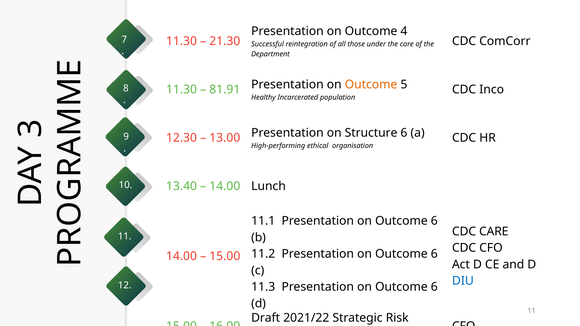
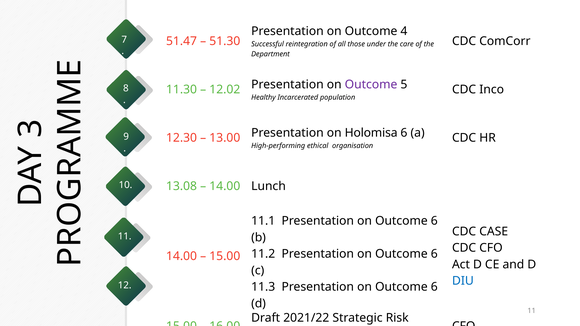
11.30: 11.30 -> 51.47 (182, 41)
21.30: 21.30 -> 51.30 (225, 41)
81.91: 81.91 -> 12.02 (225, 90)
Outcome colour: orange -> purple (371, 85)
Structure: Structure -> Holomisa (371, 133)
13.40: 13.40 -> 13.08 (182, 186)
CDC CARE: CARE -> CASE (494, 232)
